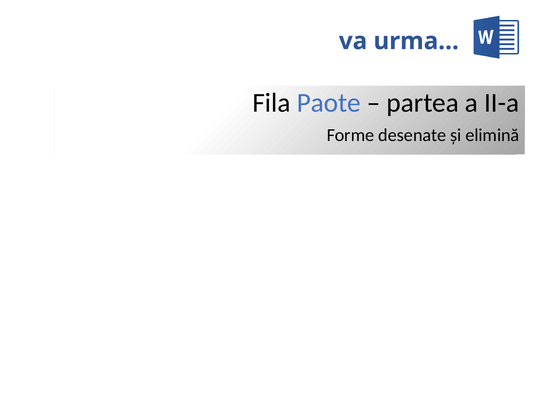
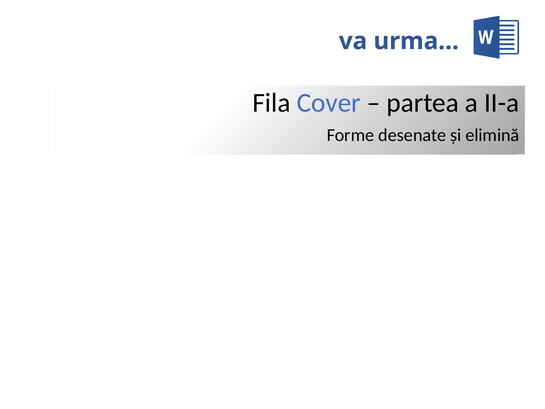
Paote: Paote -> Cover (329, 103)
